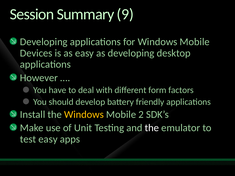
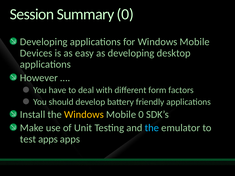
Summary 9: 9 -> 0 (125, 14)
Mobile 2: 2 -> 0 (141, 115)
the colour: white -> light blue (152, 128)
test easy: easy -> apps (48, 139)
